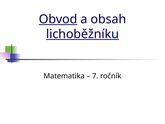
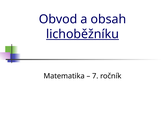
Obvod underline: present -> none (58, 19)
